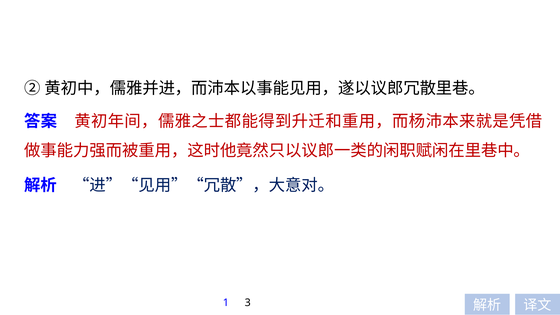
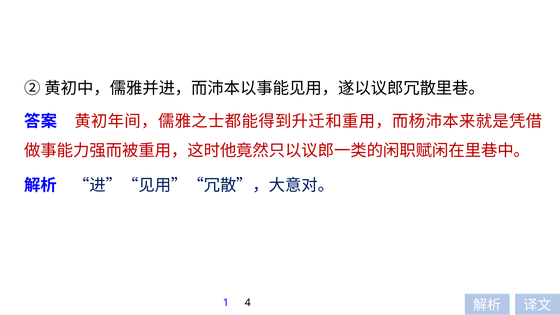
3: 3 -> 4 (248, 303)
